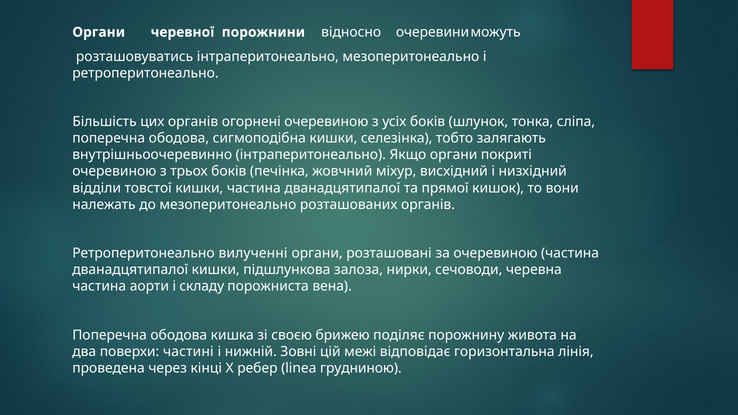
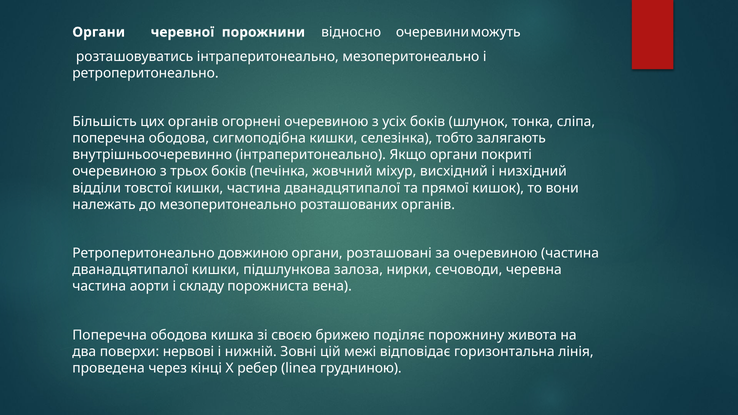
вилученні: вилученні -> довжиною (253, 253)
частині: частині -> нервові (188, 352)
